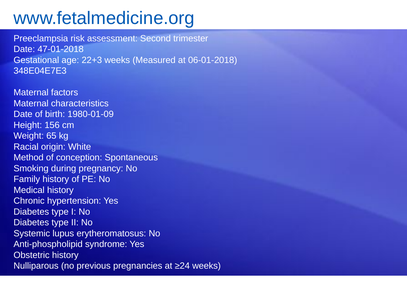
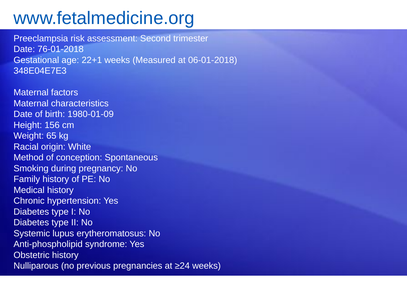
47-01-2018: 47-01-2018 -> 76-01-2018 (61, 49)
22+3: 22+3 -> 22+1 (92, 60)
